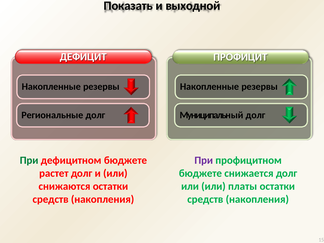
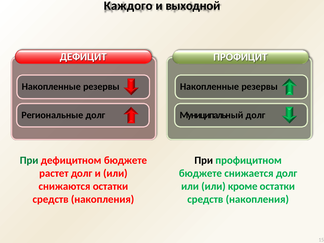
Показать: Показать -> Каждого (128, 6)
При colour: purple -> black (204, 160)
платы: платы -> кроме (243, 186)
